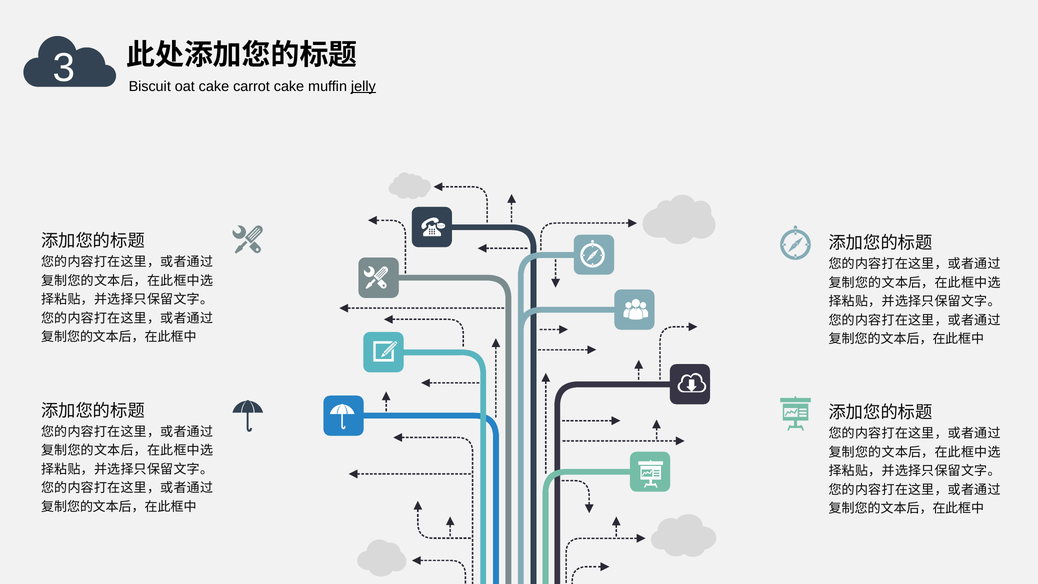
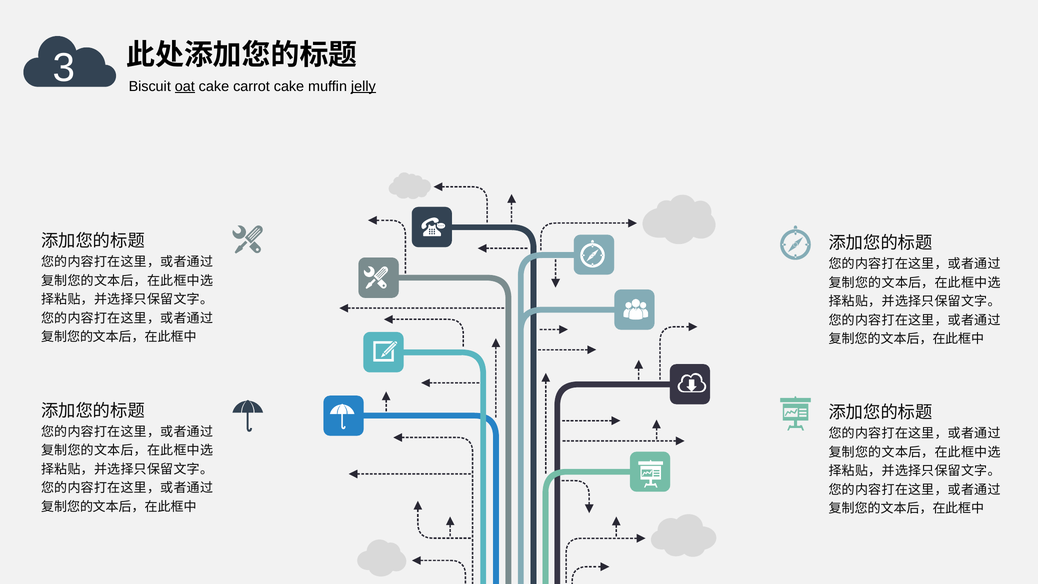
oat underline: none -> present (185, 86)
